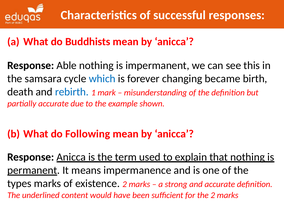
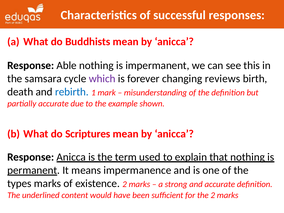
which colour: blue -> purple (102, 79)
became: became -> reviews (223, 79)
Following: Following -> Scriptures (88, 134)
